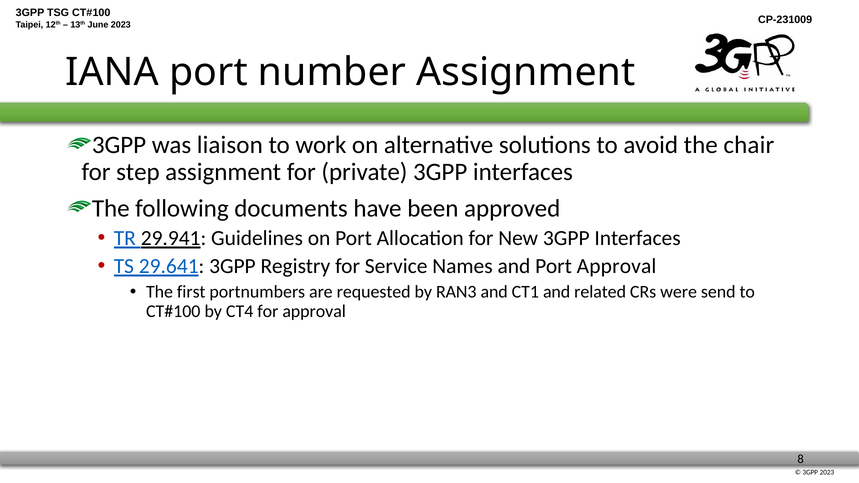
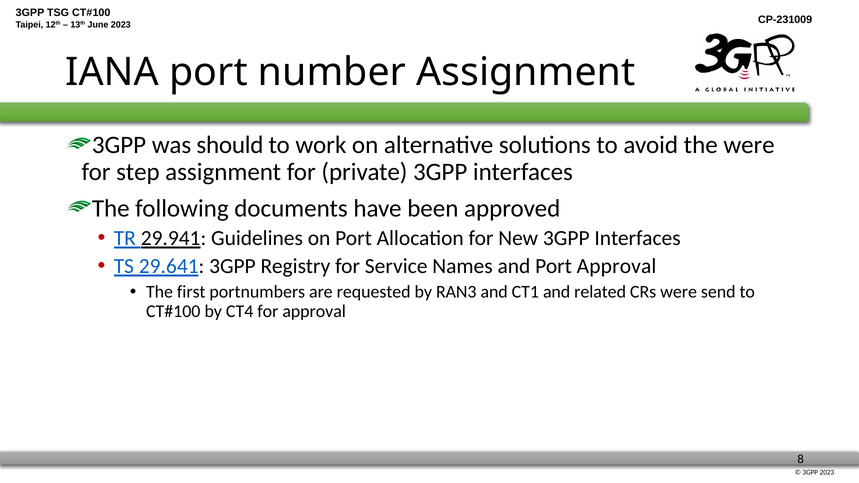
liaison: liaison -> should (230, 145)
the chair: chair -> were (749, 145)
